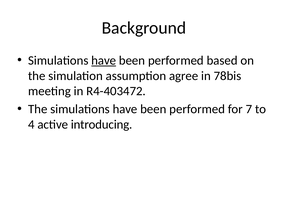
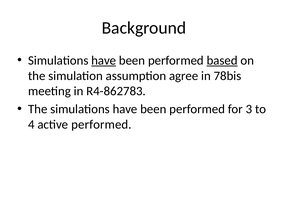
based underline: none -> present (222, 60)
R4-403472: R4-403472 -> R4-862783 (116, 91)
7: 7 -> 3 (249, 109)
active introducing: introducing -> performed (101, 124)
